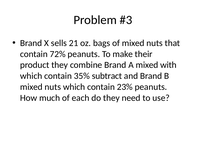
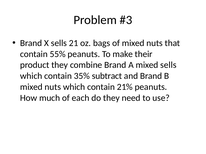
72%: 72% -> 55% (58, 54)
mixed with: with -> sells (168, 65)
23%: 23% -> 21% (125, 87)
